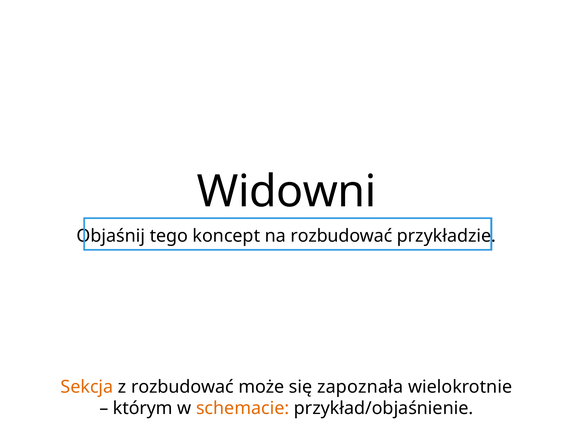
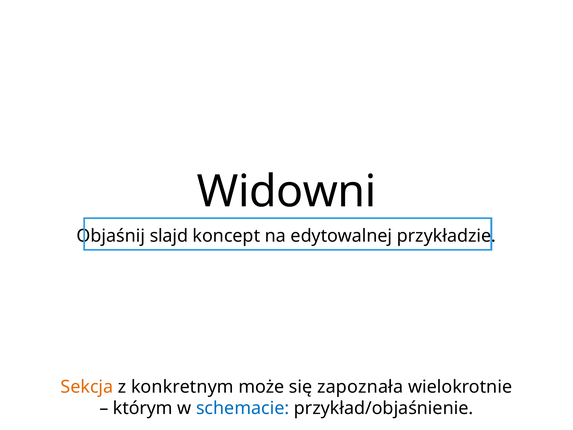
tego: tego -> slajd (169, 236)
na rozbudować: rozbudować -> edytowalnej (341, 236)
z rozbudować: rozbudować -> konkretnym (182, 387)
schemacie colour: orange -> blue (243, 408)
